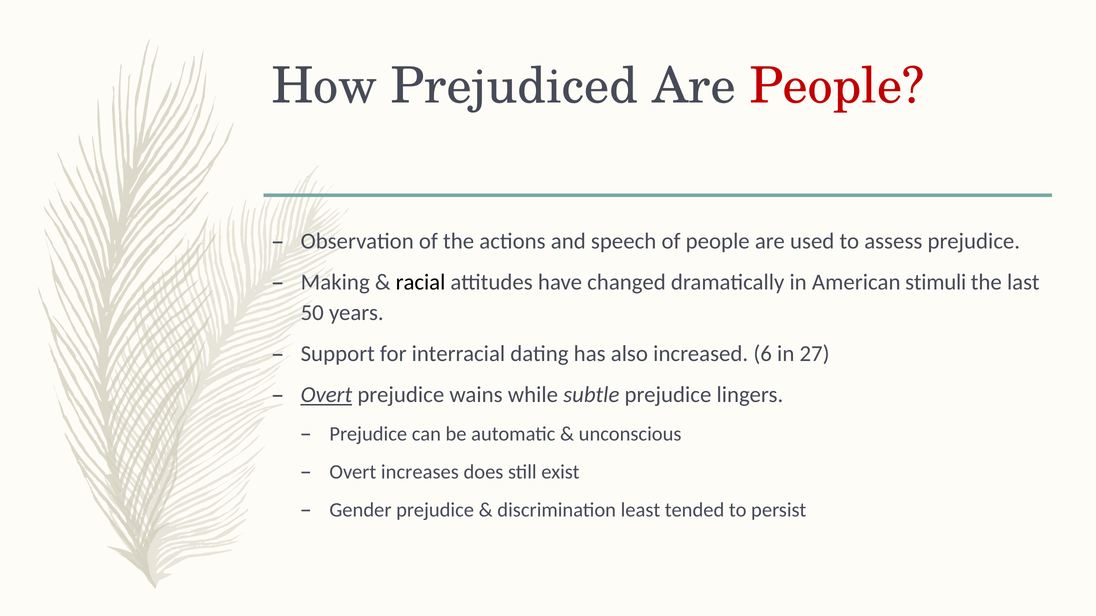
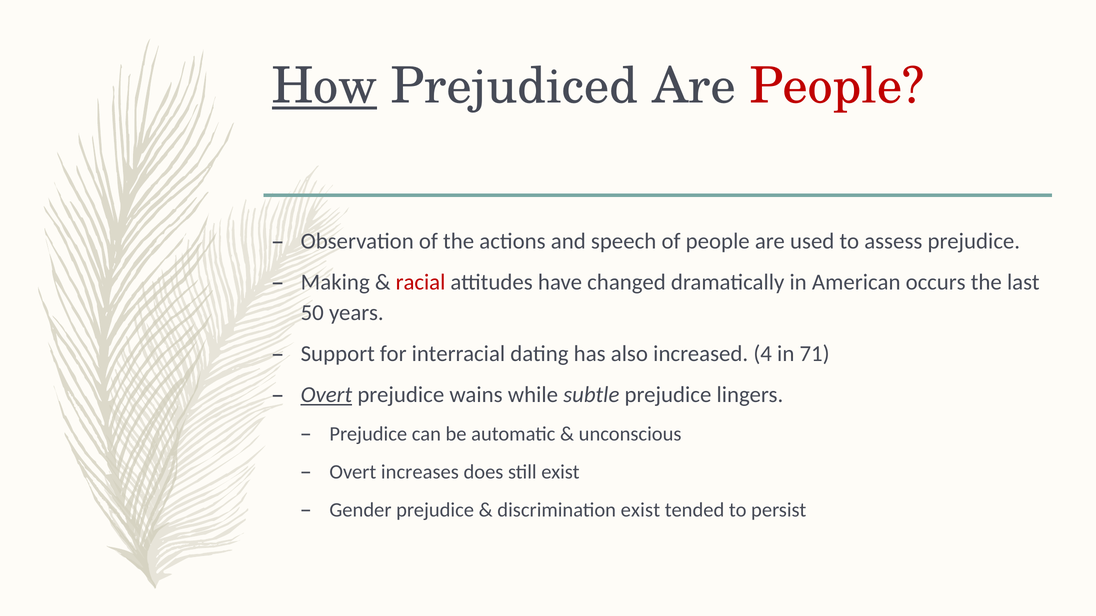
How underline: none -> present (325, 86)
racial colour: black -> red (421, 283)
stimuli: stimuli -> occurs (936, 283)
6: 6 -> 4 (763, 354)
27: 27 -> 71 (815, 354)
discrimination least: least -> exist (640, 510)
